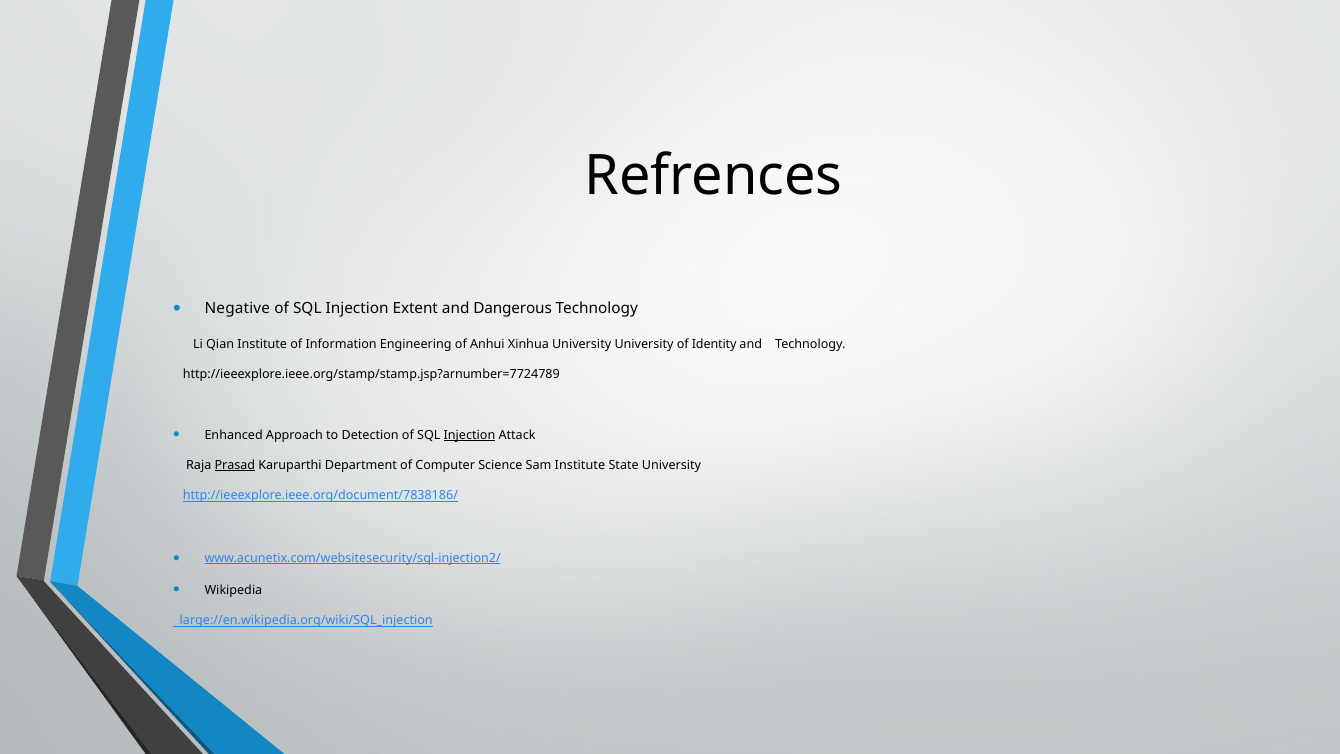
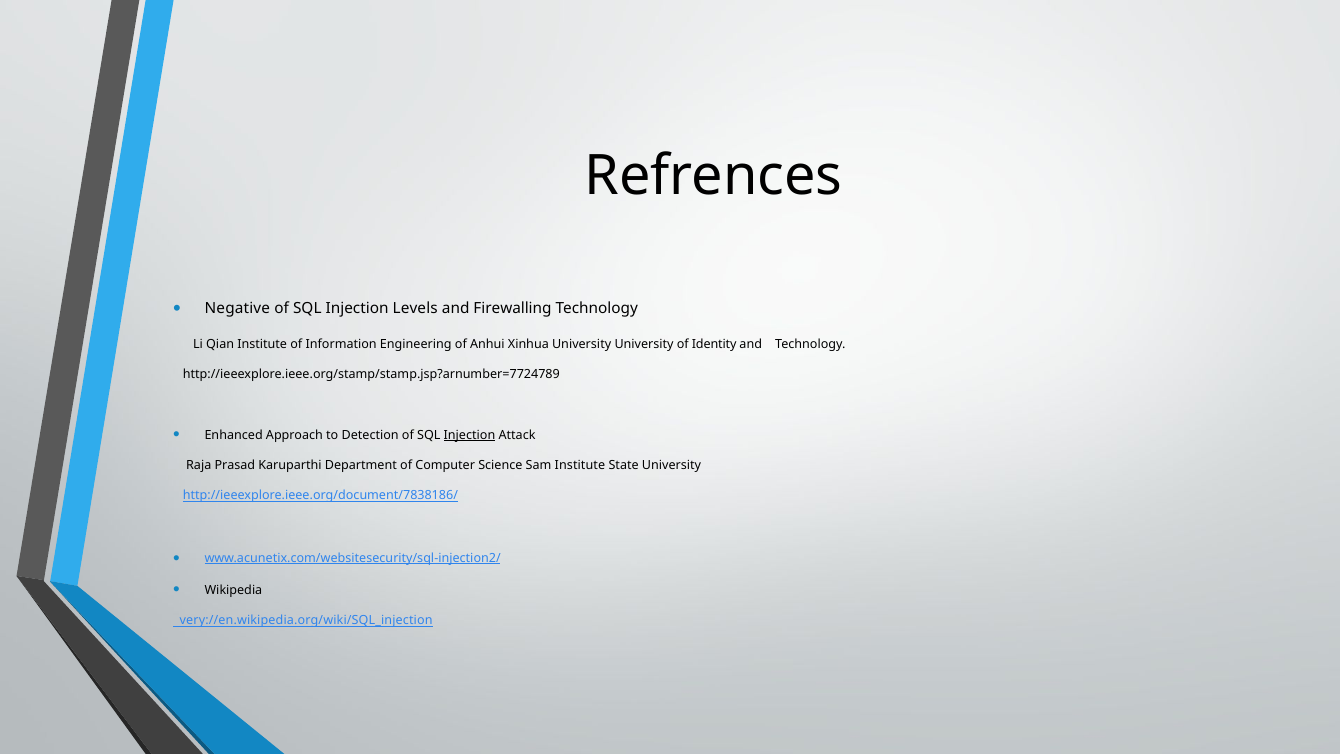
Extent: Extent -> Levels (415, 308)
Dangerous: Dangerous -> Firewalling (513, 308)
Prasad underline: present -> none (235, 465)
large://en.wikipedia.org/wiki/SQL_injection: large://en.wikipedia.org/wiki/SQL_injection -> very://en.wikipedia.org/wiki/SQL_injection (306, 620)
